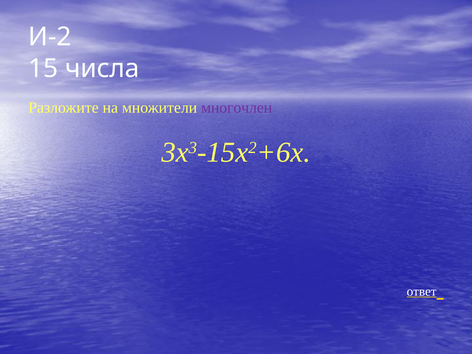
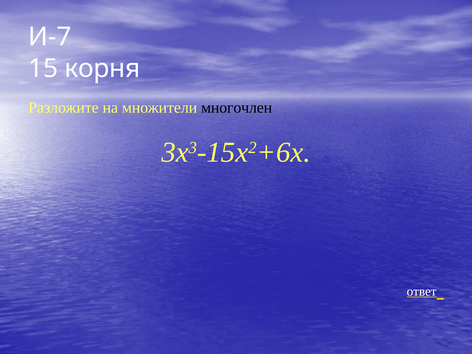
И-2: И-2 -> И-7 (50, 37)
числа: числа -> корня (102, 68)
многочлен colour: purple -> black (237, 108)
